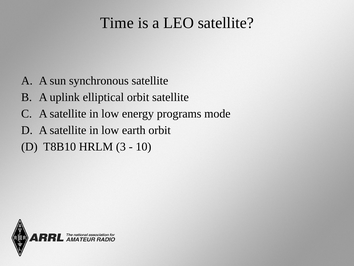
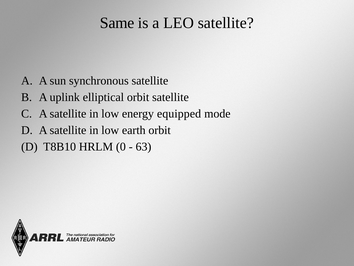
Time: Time -> Same (117, 23)
programs: programs -> equipped (179, 113)
3: 3 -> 0 (121, 147)
10: 10 -> 63 (143, 147)
